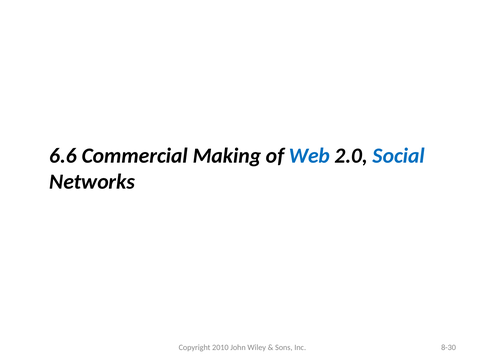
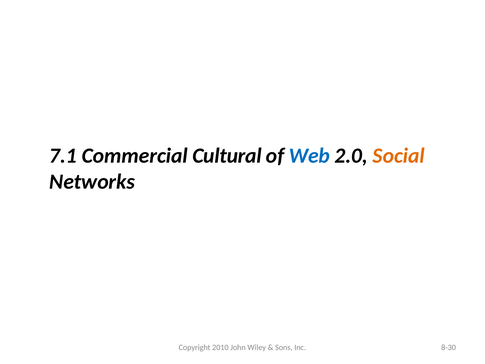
6.6: 6.6 -> 7.1 (63, 156)
Making: Making -> Cultural (227, 156)
Social colour: blue -> orange (399, 156)
